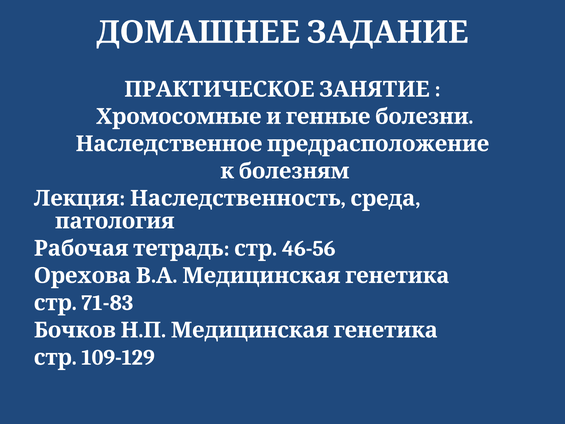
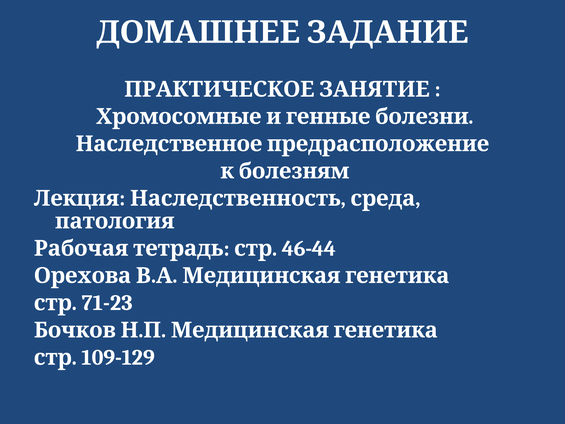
46-56: 46-56 -> 46-44 (309, 248)
71-83: 71-83 -> 71-23 (107, 303)
